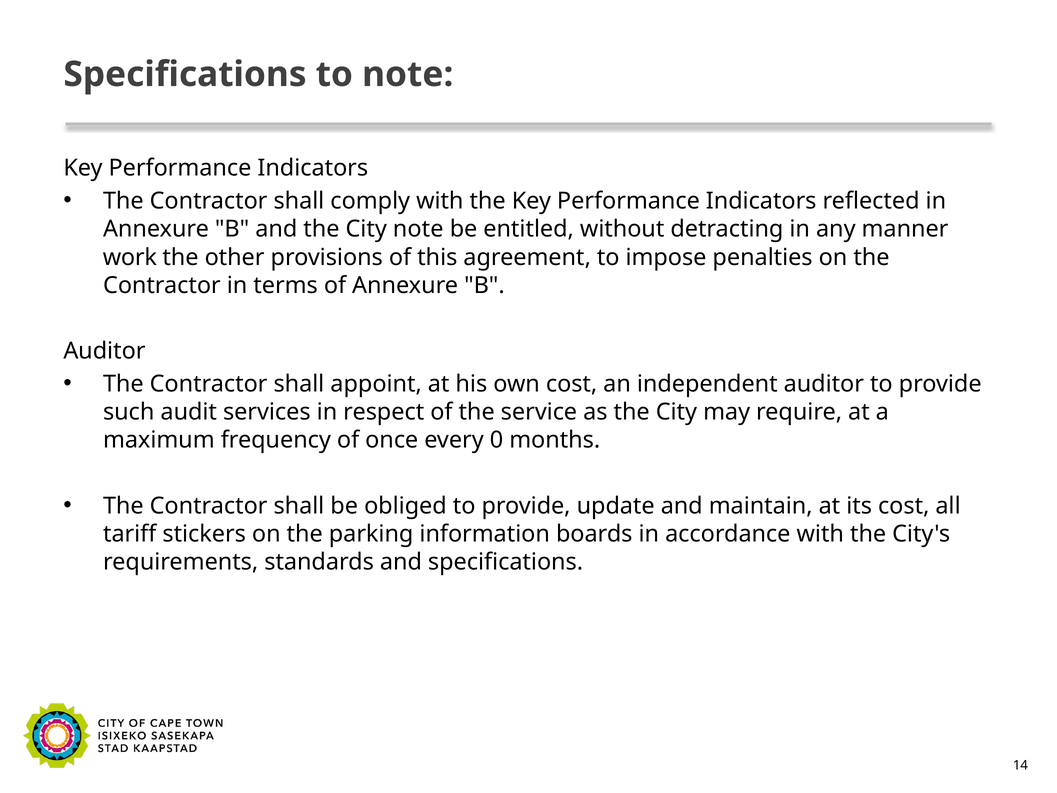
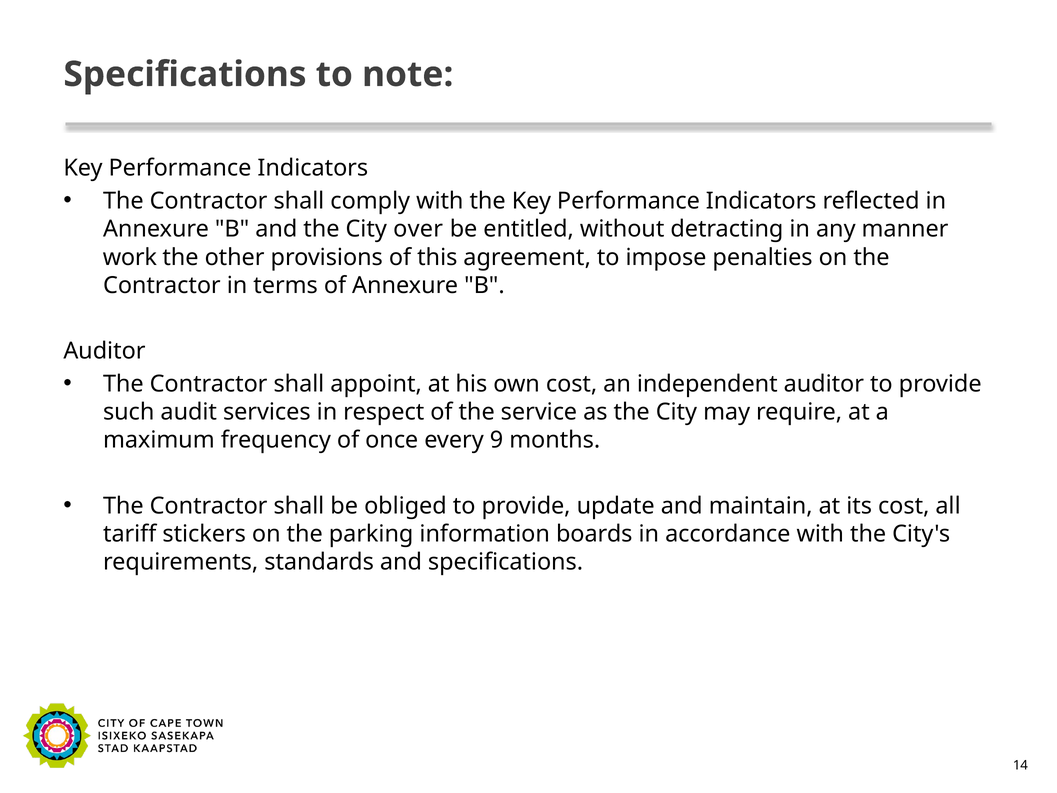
City note: note -> over (418, 229)
0: 0 -> 9 (496, 440)
